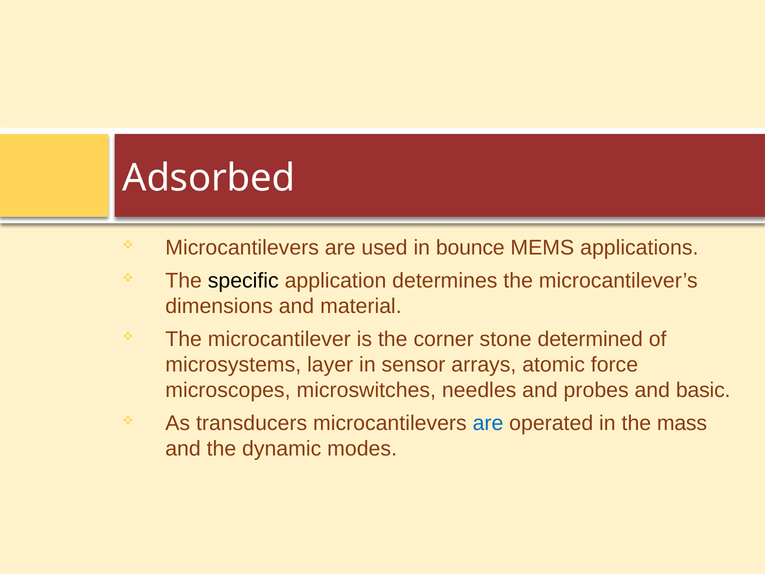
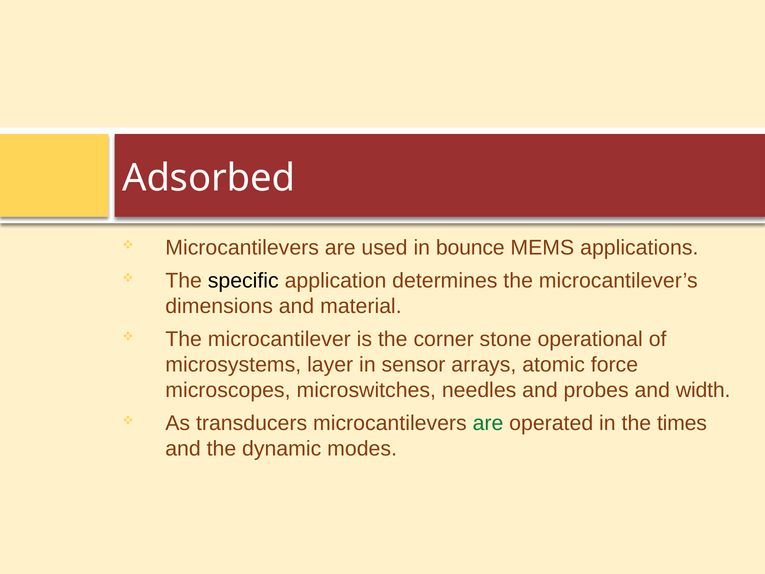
determined: determined -> operational (590, 339)
basic: basic -> width (703, 390)
are colour: blue -> green (488, 423)
mass: mass -> times (682, 423)
